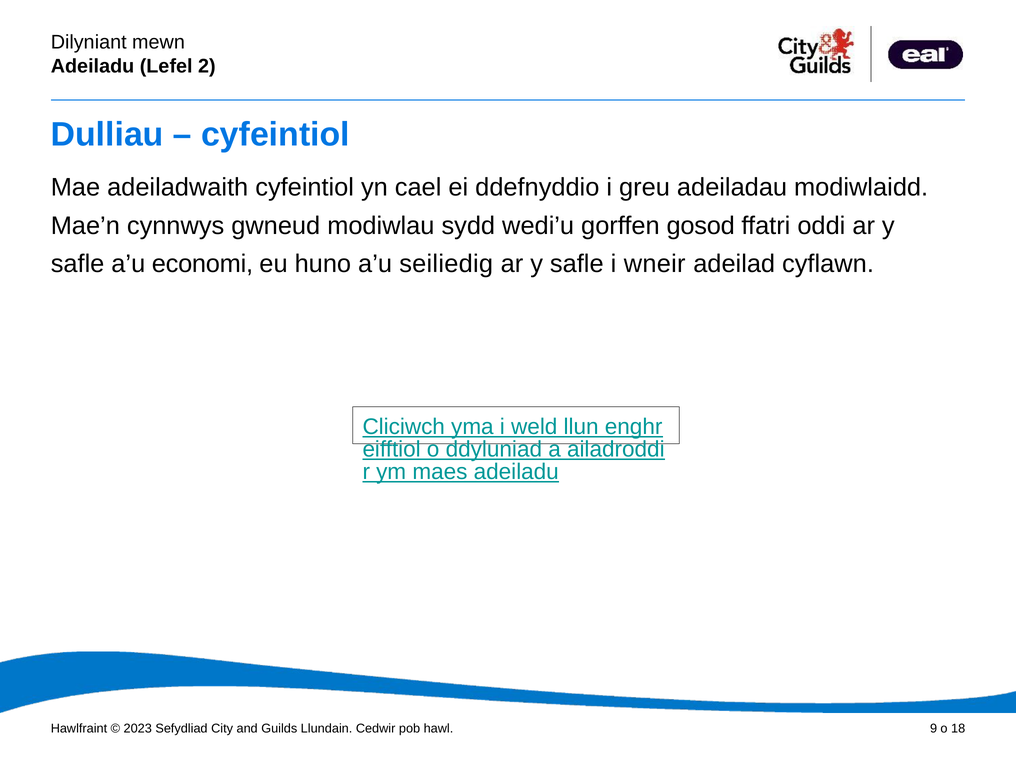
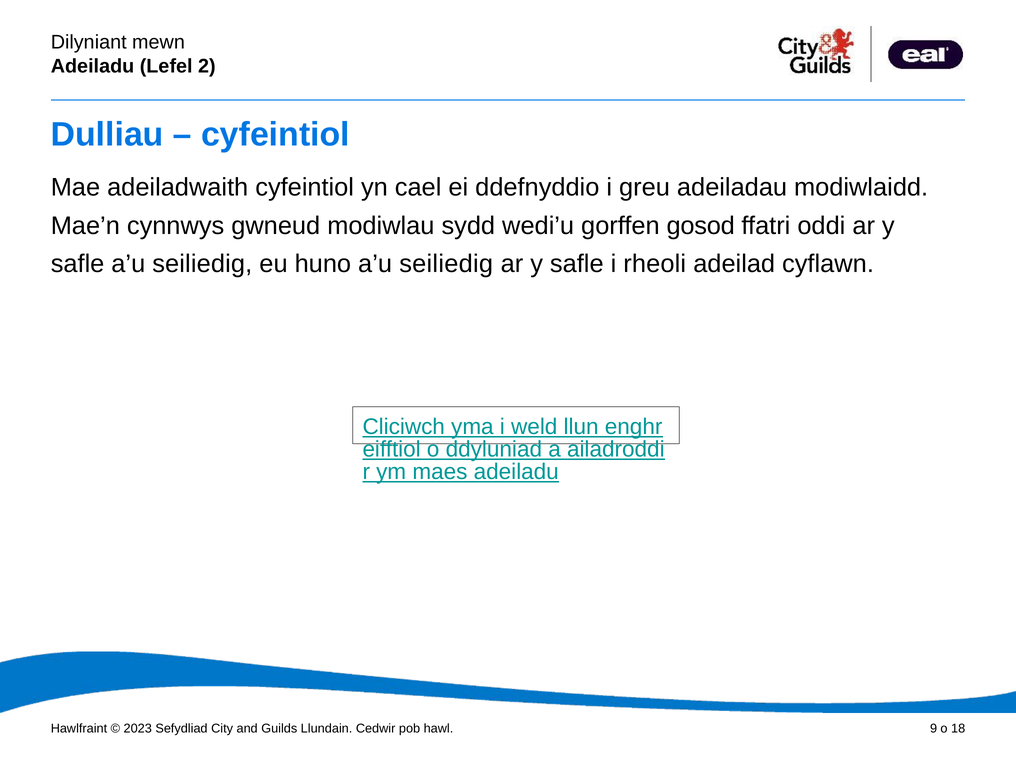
safle a’u economi: economi -> seiliedig (202, 264)
wneir: wneir -> rheoli (655, 264)
